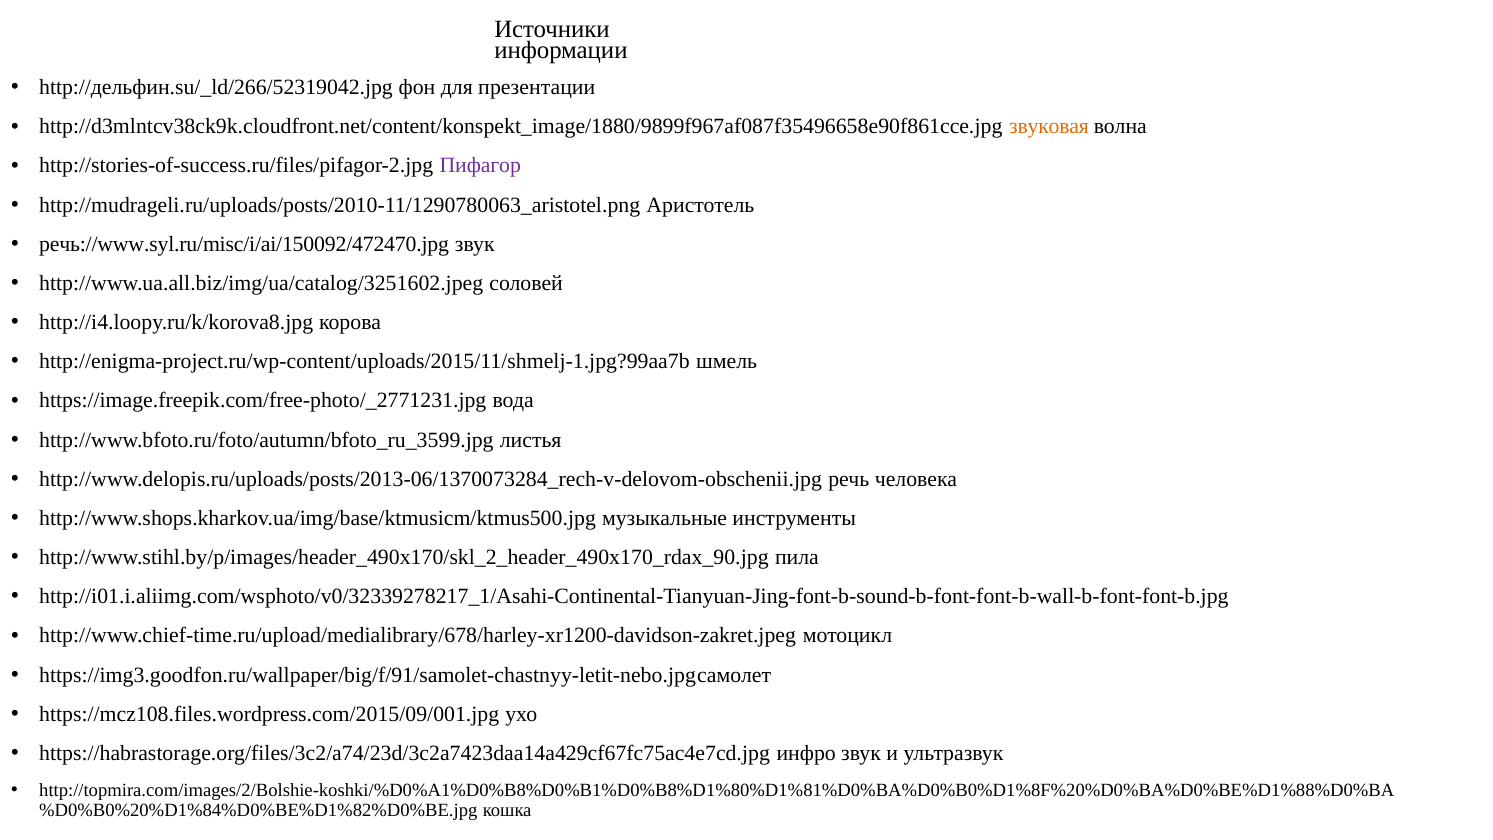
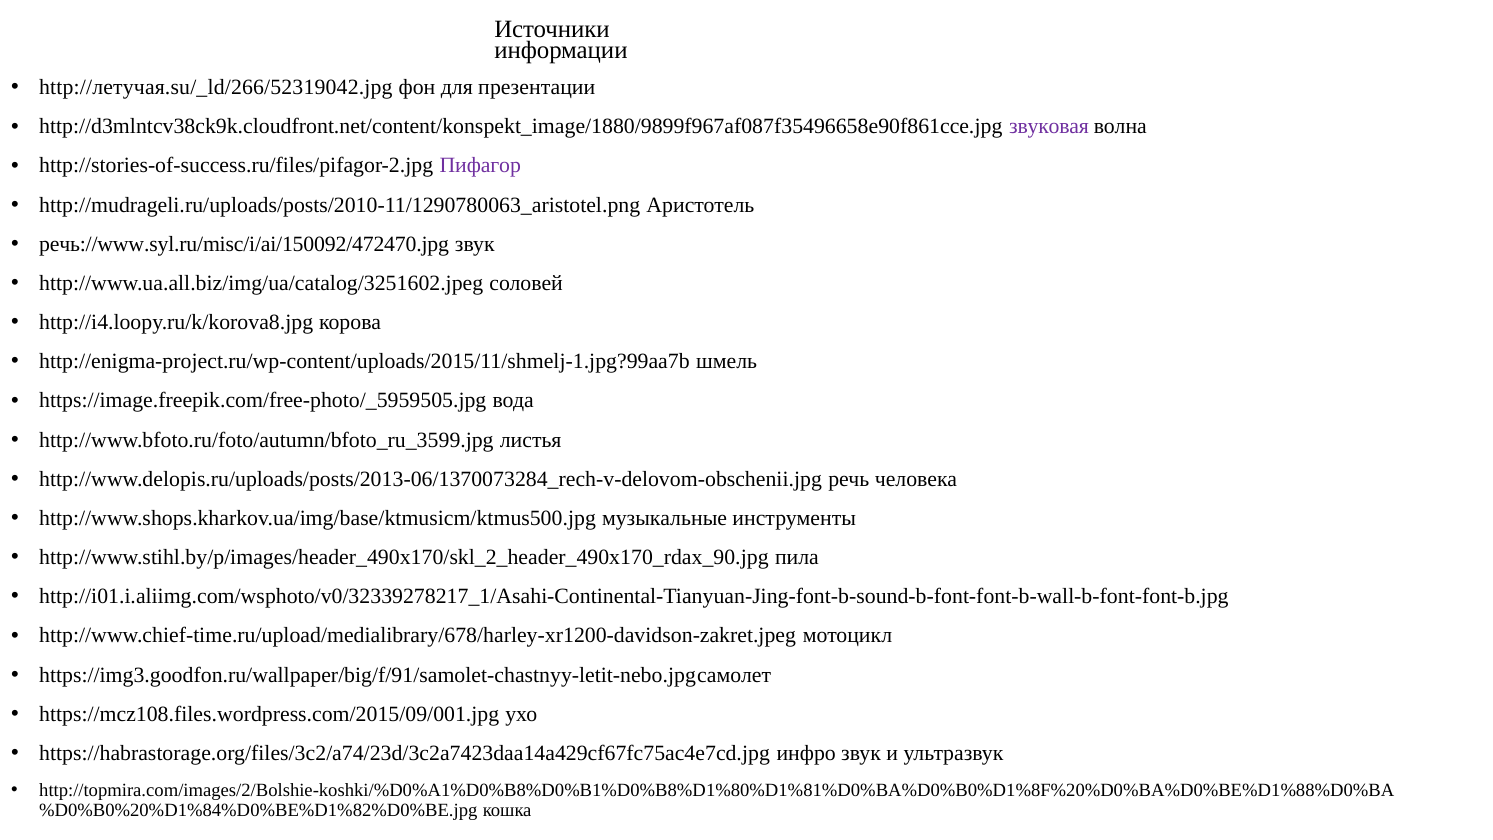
http://дельфин.su/_ld/266/52319042.jpg: http://дельфин.su/_ld/266/52319042.jpg -> http://летучая.su/_ld/266/52319042.jpg (216, 87)
звуковая colour: orange -> purple (1049, 127)
https://image.freepik.com/free-photo/_2771231.jpg: https://image.freepik.com/free-photo/_2771231.jpg -> https://image.freepik.com/free-photo/_5959505.jpg (263, 401)
